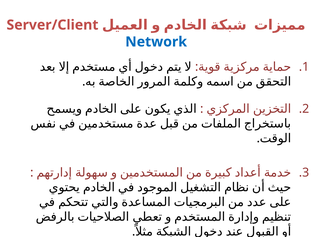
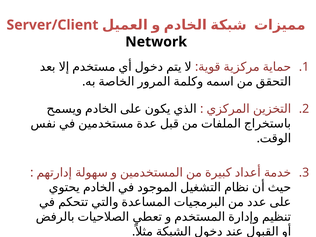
Network colour: blue -> black (156, 42)
